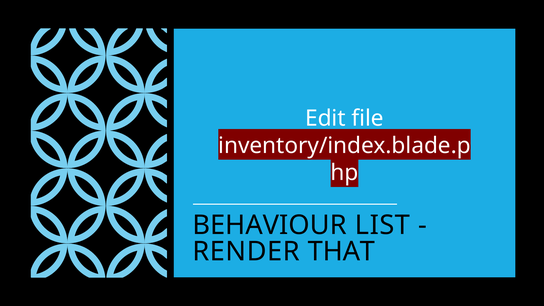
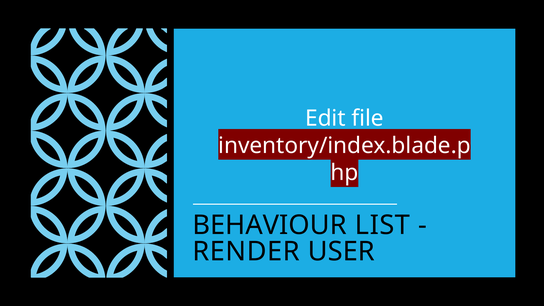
THAT: THAT -> USER (341, 251)
